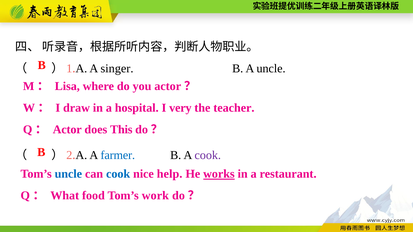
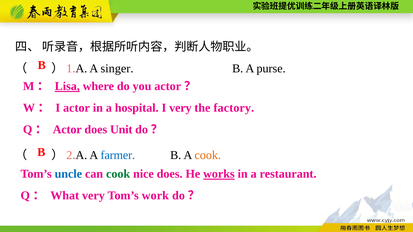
A uncle: uncle -> purse (271, 68)
Lisa underline: none -> present (67, 86)
I draw: draw -> actor (77, 108)
teacher: teacher -> factory (234, 108)
This: This -> Unit (121, 130)
cook colour: purple -> orange (208, 155)
cook colour: blue -> green (118, 174)
nice help: help -> does (170, 174)
What food: food -> very (93, 196)
